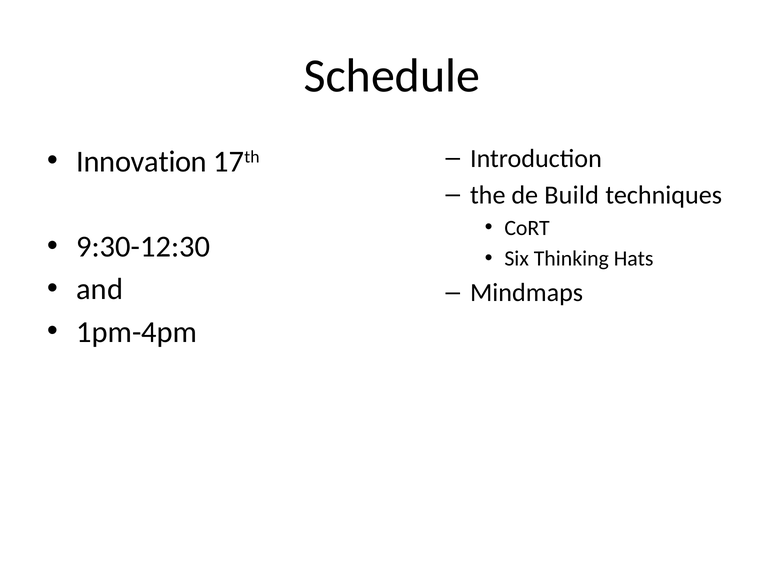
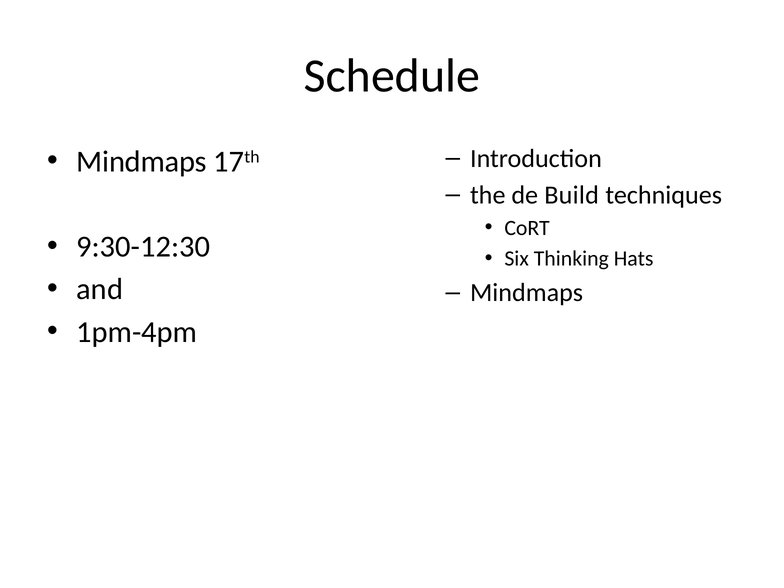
Innovation: Innovation -> Mindmaps (142, 161)
